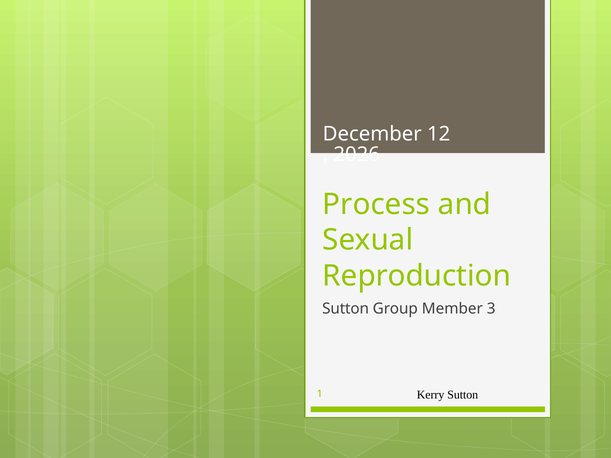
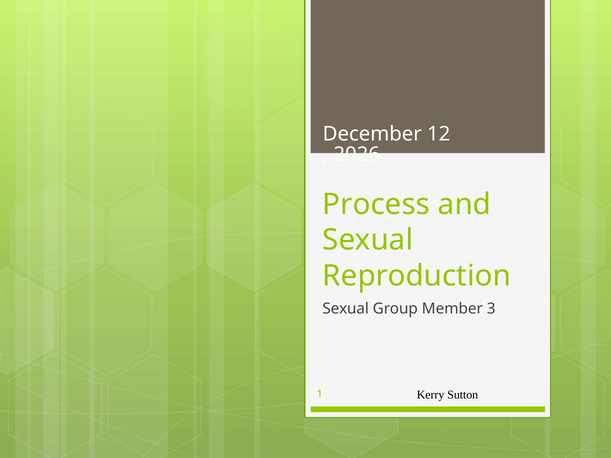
Sutton: Sutton -> Sexual (346, 309)
